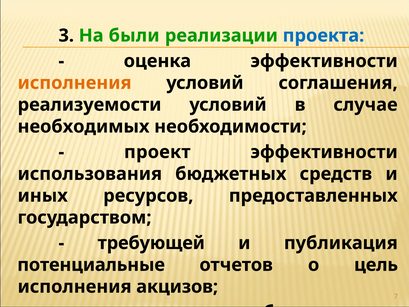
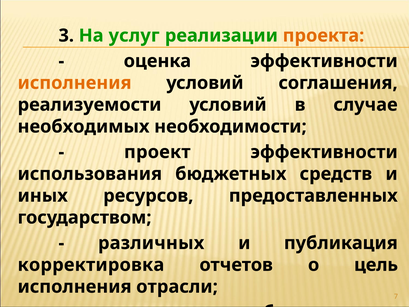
были: были -> услуг (134, 36)
проекта colour: blue -> orange (323, 36)
требующей: требующей -> различных (151, 243)
потенциальные: потенциальные -> корректировка (91, 265)
акцизов: акцизов -> отрасли (177, 286)
